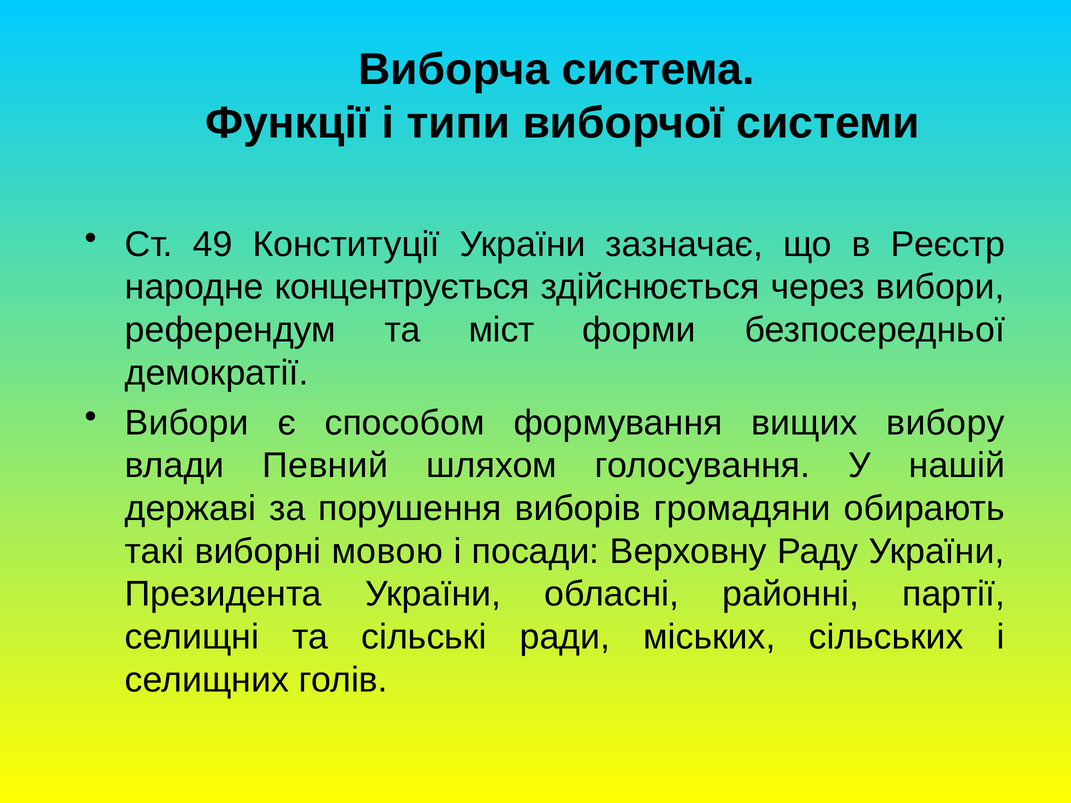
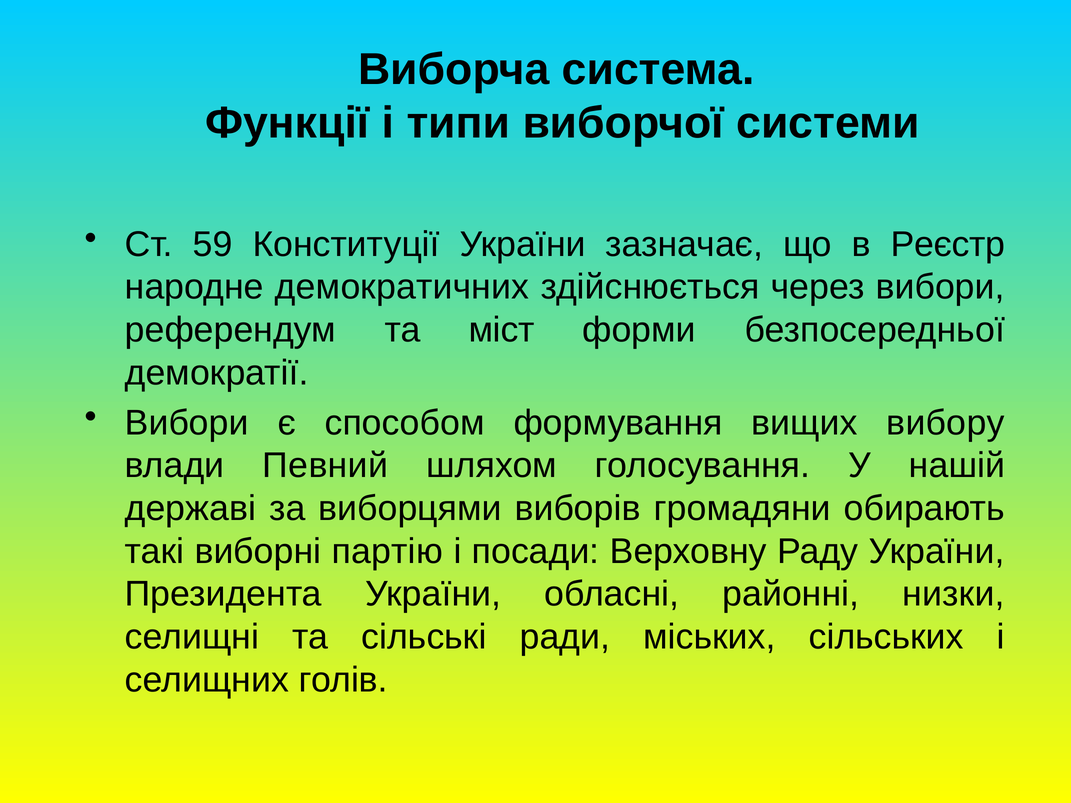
49: 49 -> 59 (213, 244)
концентрується: концентрується -> демократичних (402, 287)
порушення: порушення -> виборцями (410, 509)
мовою: мовою -> партію (387, 551)
партії: партії -> низки (954, 594)
